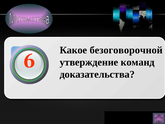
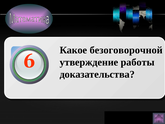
команд: команд -> работы (138, 62)
